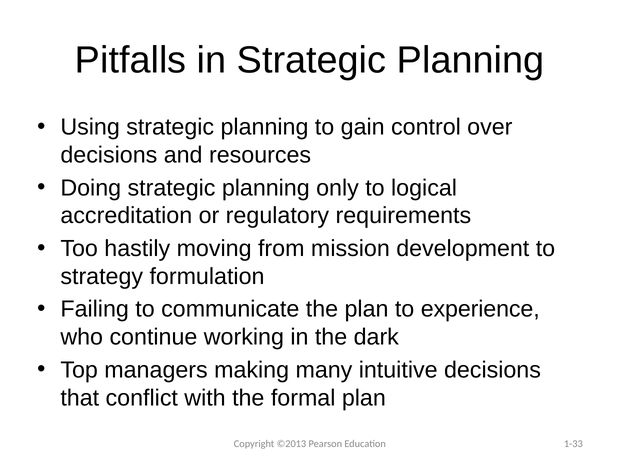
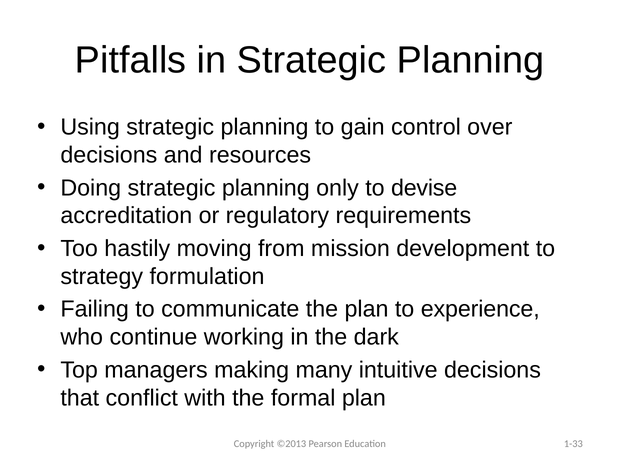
logical: logical -> devise (424, 188)
